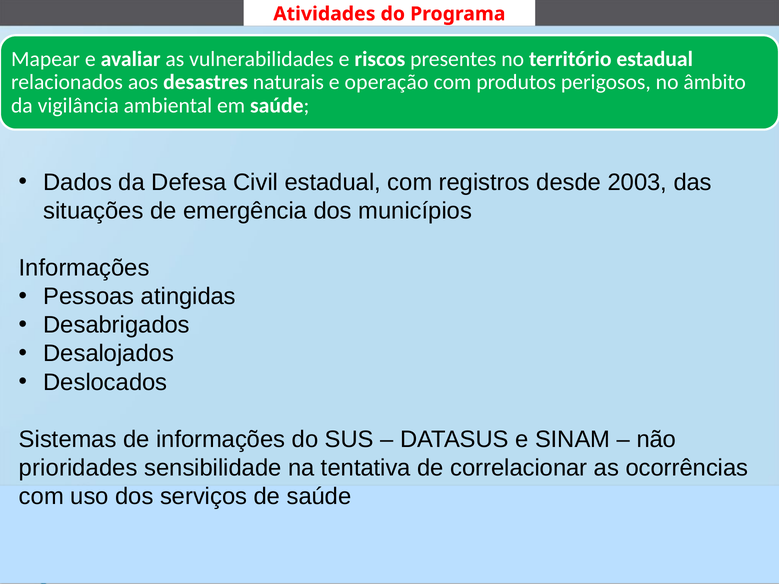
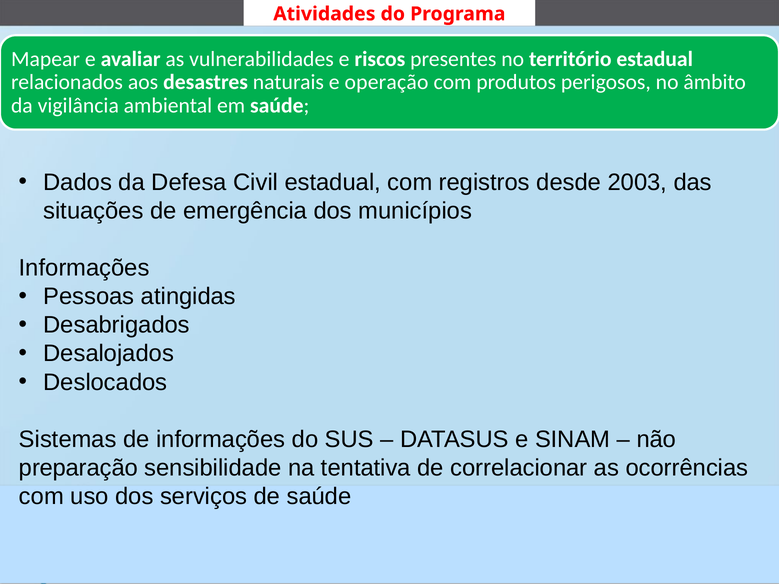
prioridades: prioridades -> preparação (78, 468)
